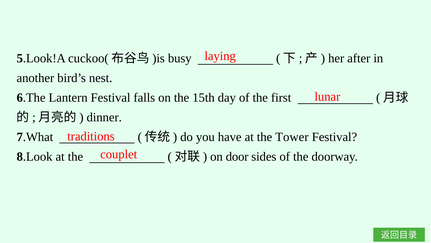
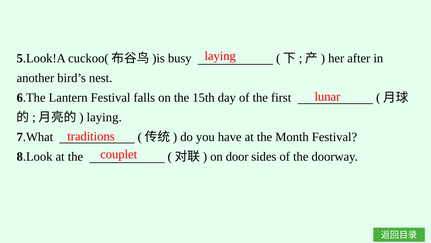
dinner: dinner -> laying (104, 117)
Tower: Tower -> Month (292, 137)
